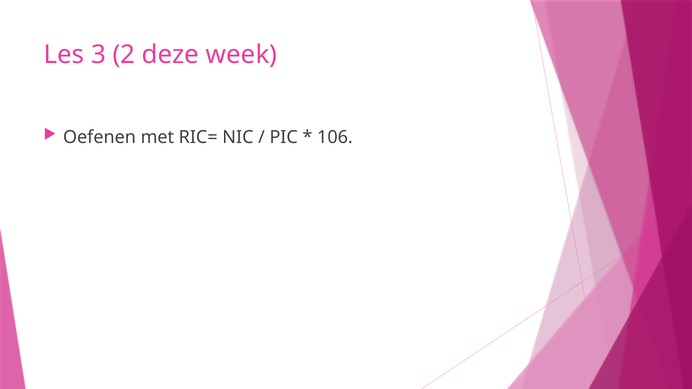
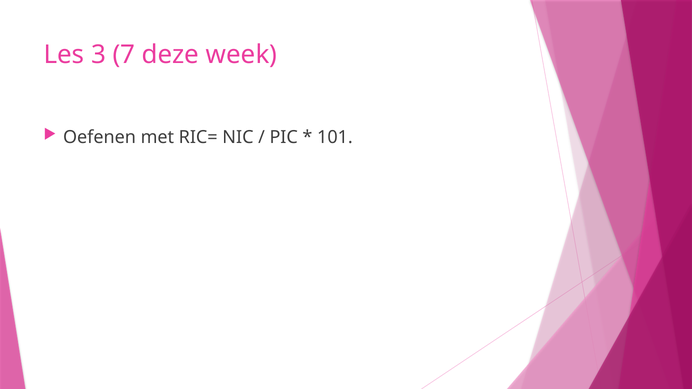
2: 2 -> 7 (124, 55)
106: 106 -> 101 (335, 137)
